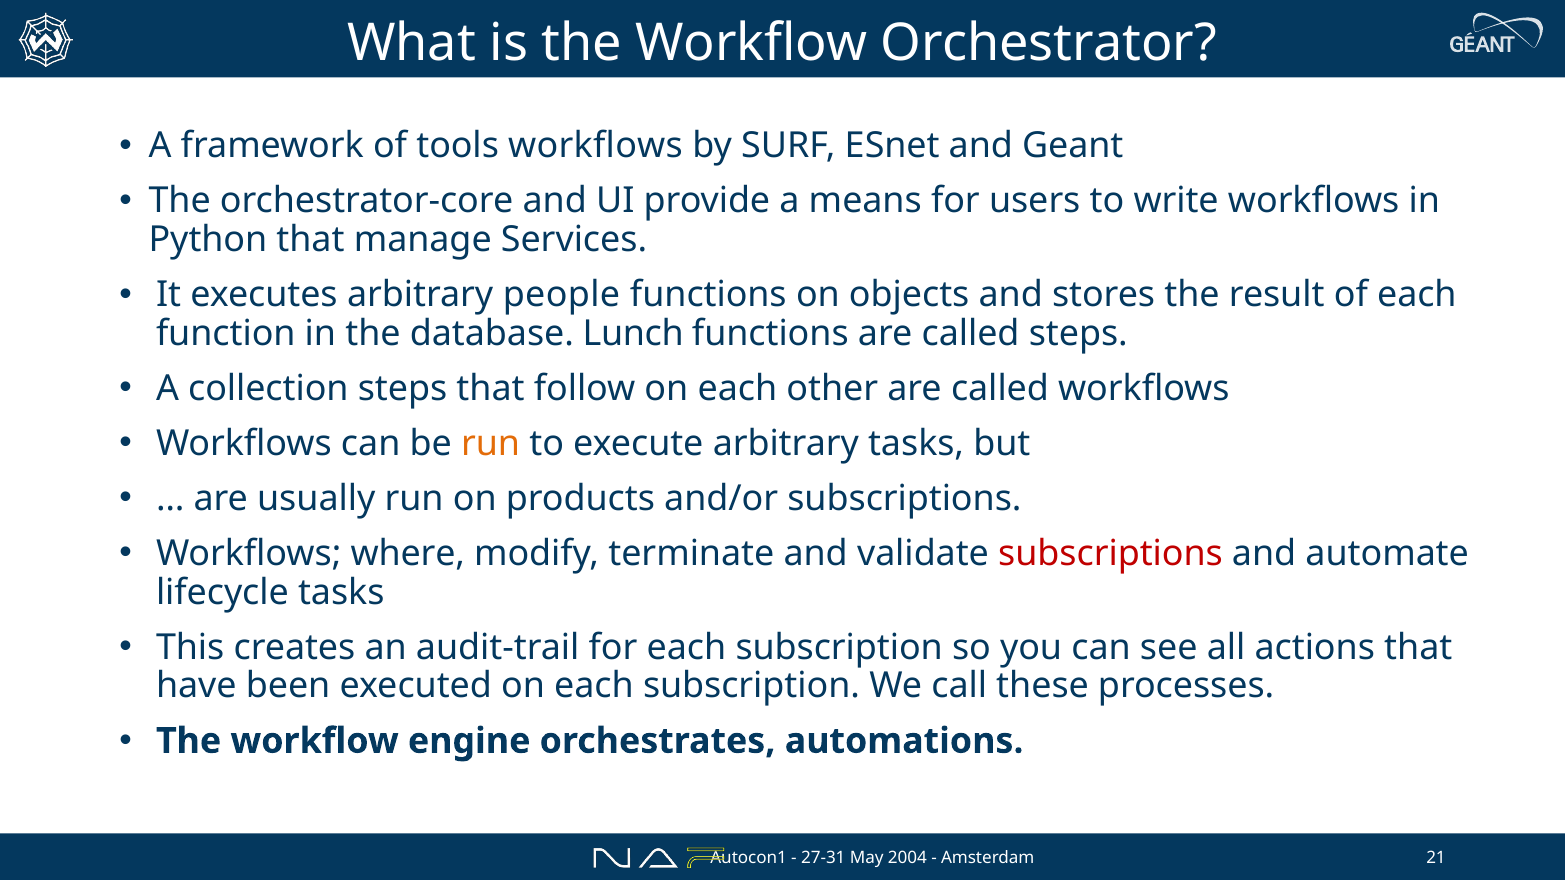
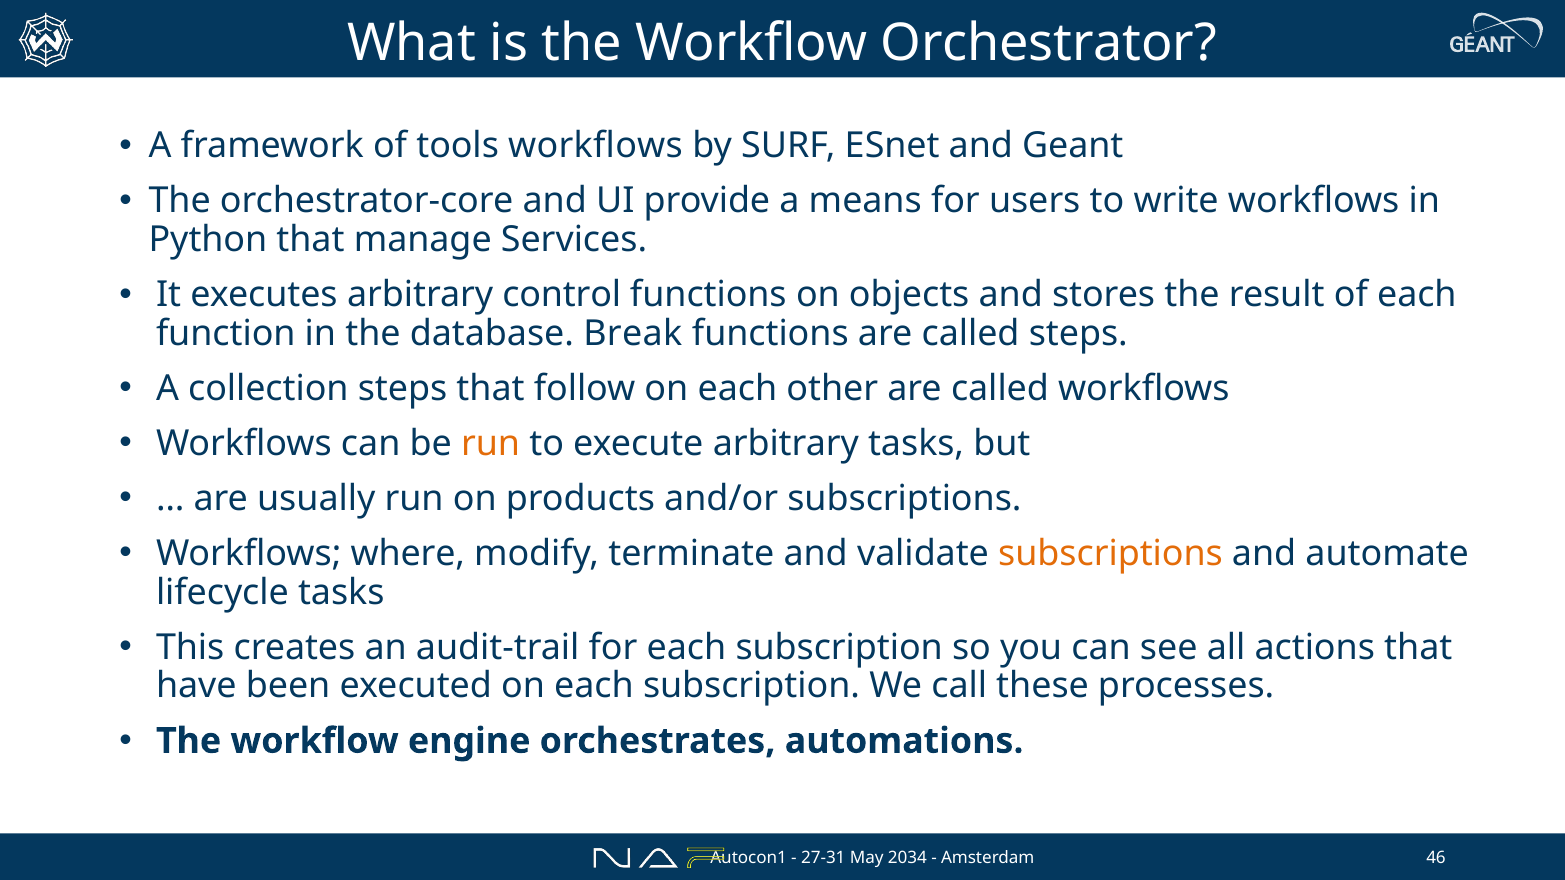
people: people -> control (562, 295)
Lunch: Lunch -> Break (633, 334)
subscriptions colour: red -> orange (1111, 554)
2004: 2004 -> 2034 (907, 858)
21: 21 -> 46 (1436, 858)
